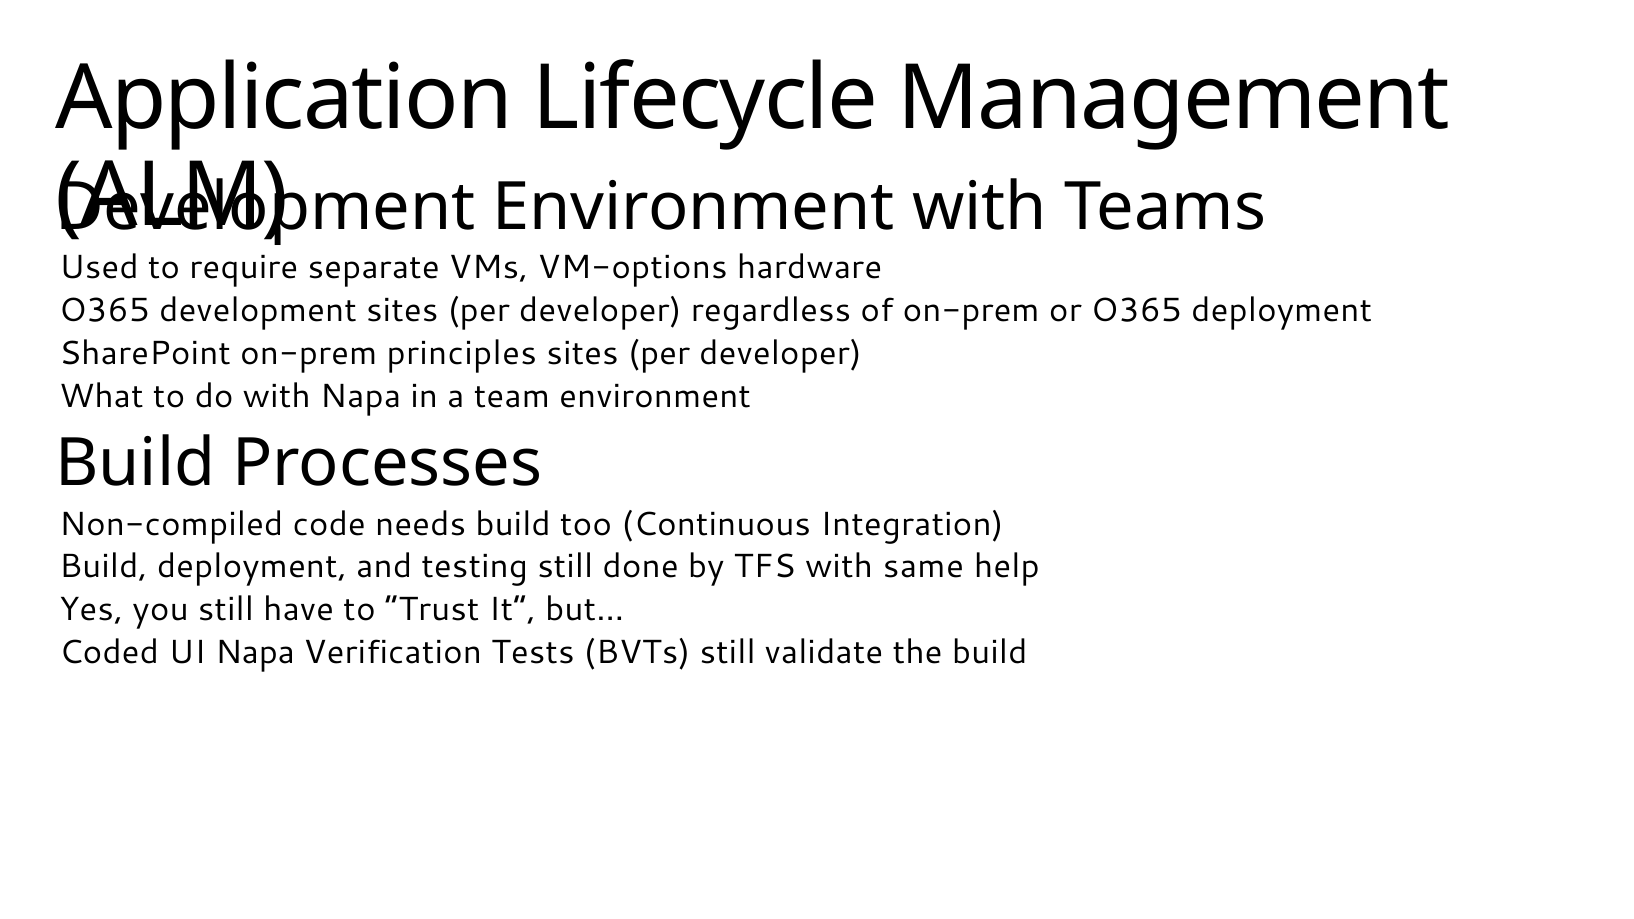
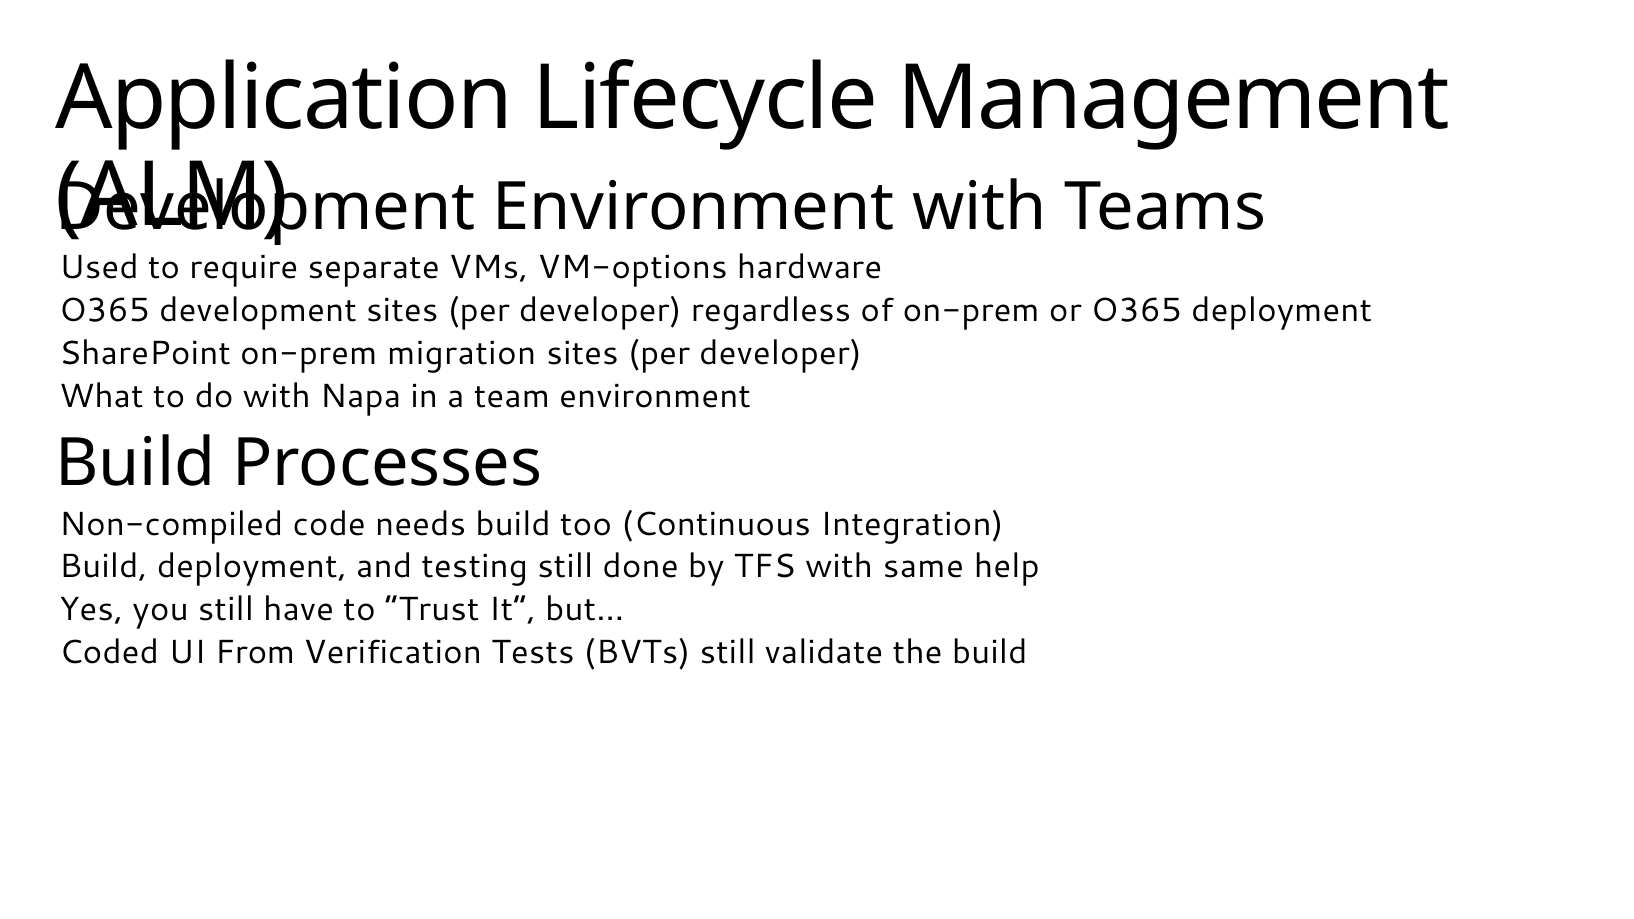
principles: principles -> migration (462, 353)
UI Napa: Napa -> From (255, 652)
